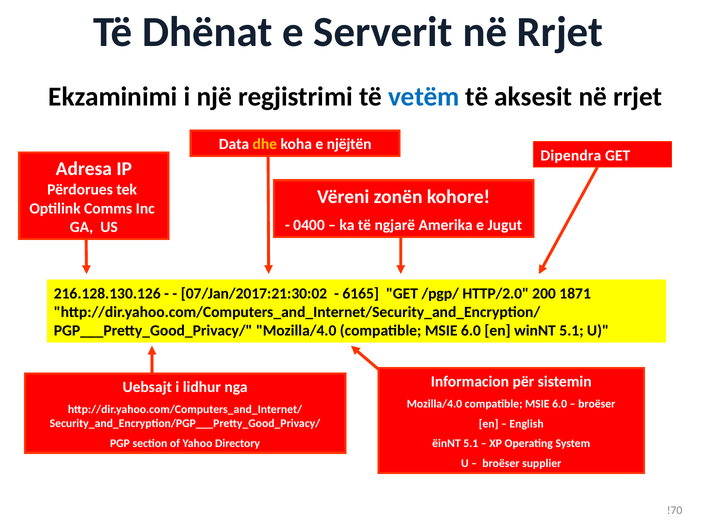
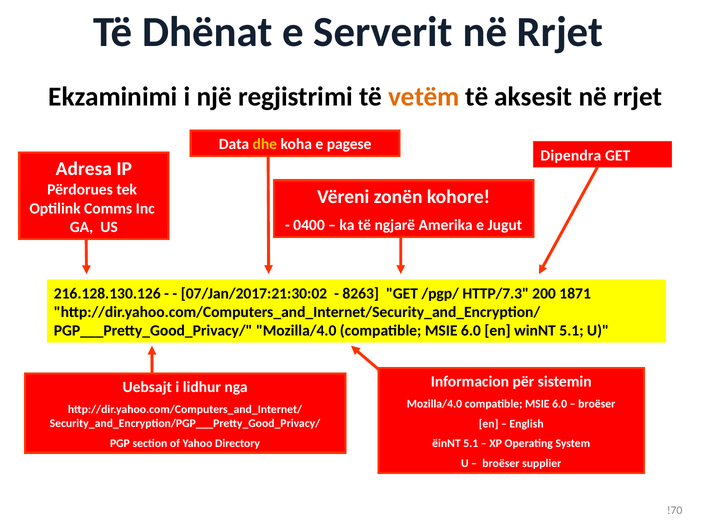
vetëm colour: blue -> orange (424, 97)
njëjtën: njëjtën -> pagese (349, 144)
6165: 6165 -> 8263 (361, 294)
HTTP/2.0: HTTP/2.0 -> HTTP/7.3 (496, 294)
